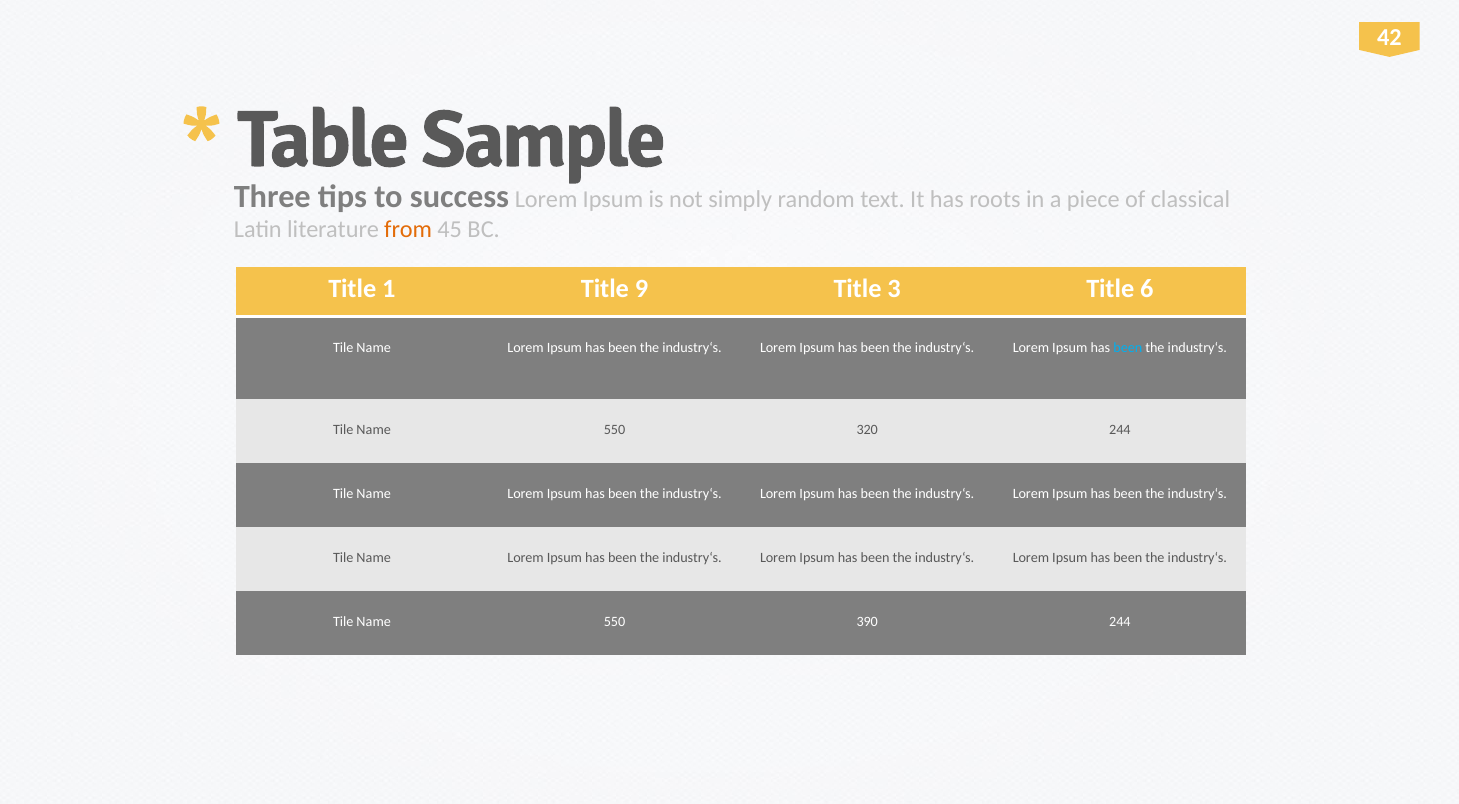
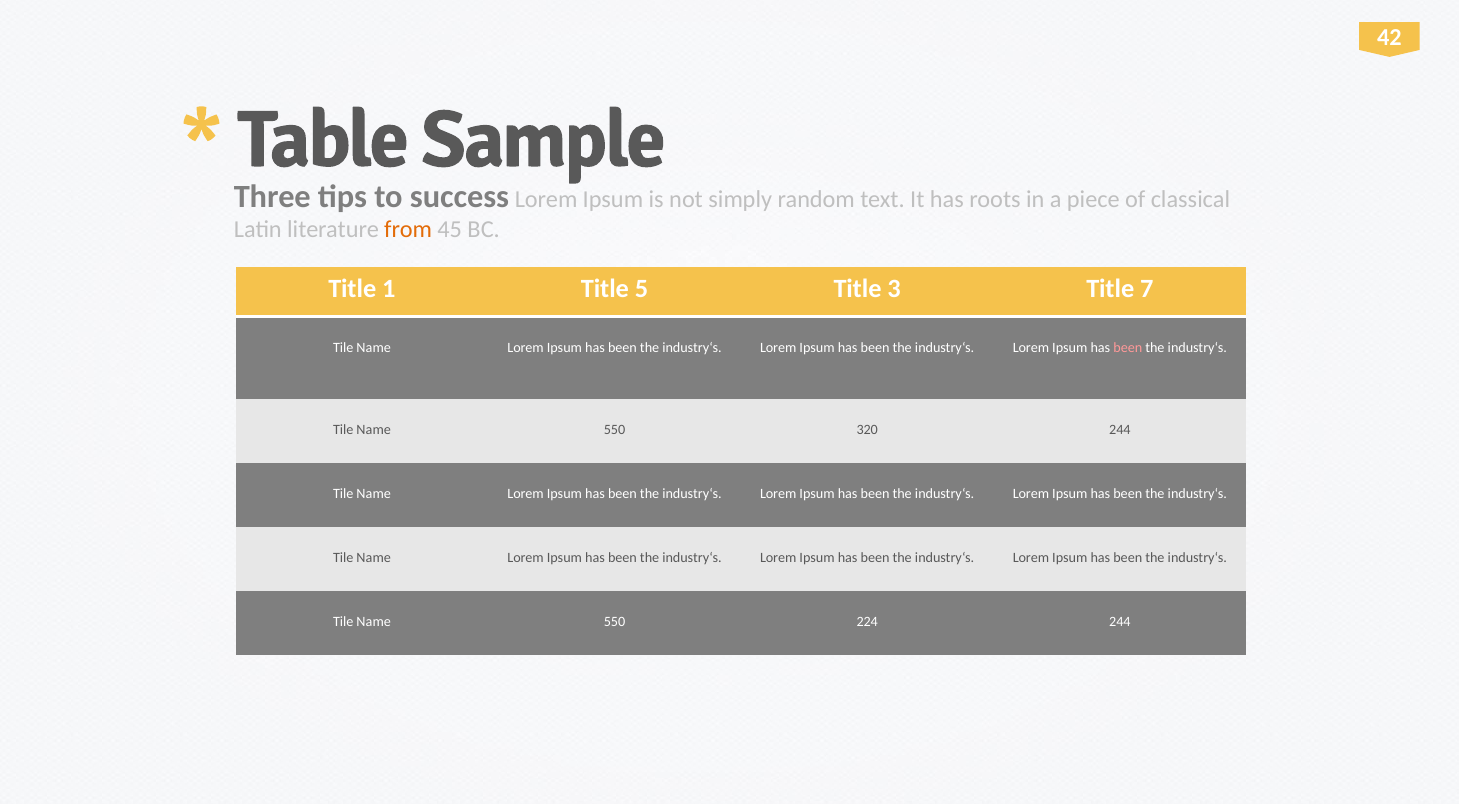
9: 9 -> 5 (642, 289)
6: 6 -> 7 (1147, 289)
been colour: light blue -> pink (1128, 348)
390: 390 -> 224 (867, 622)
